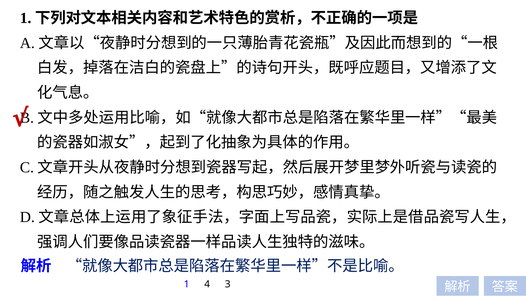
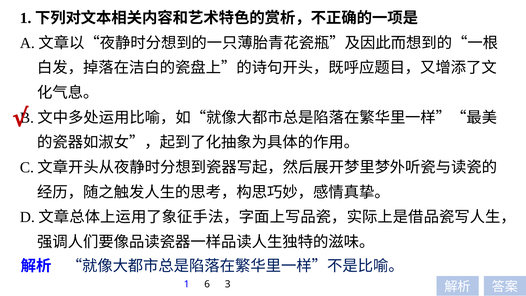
4: 4 -> 6 (207, 284)
